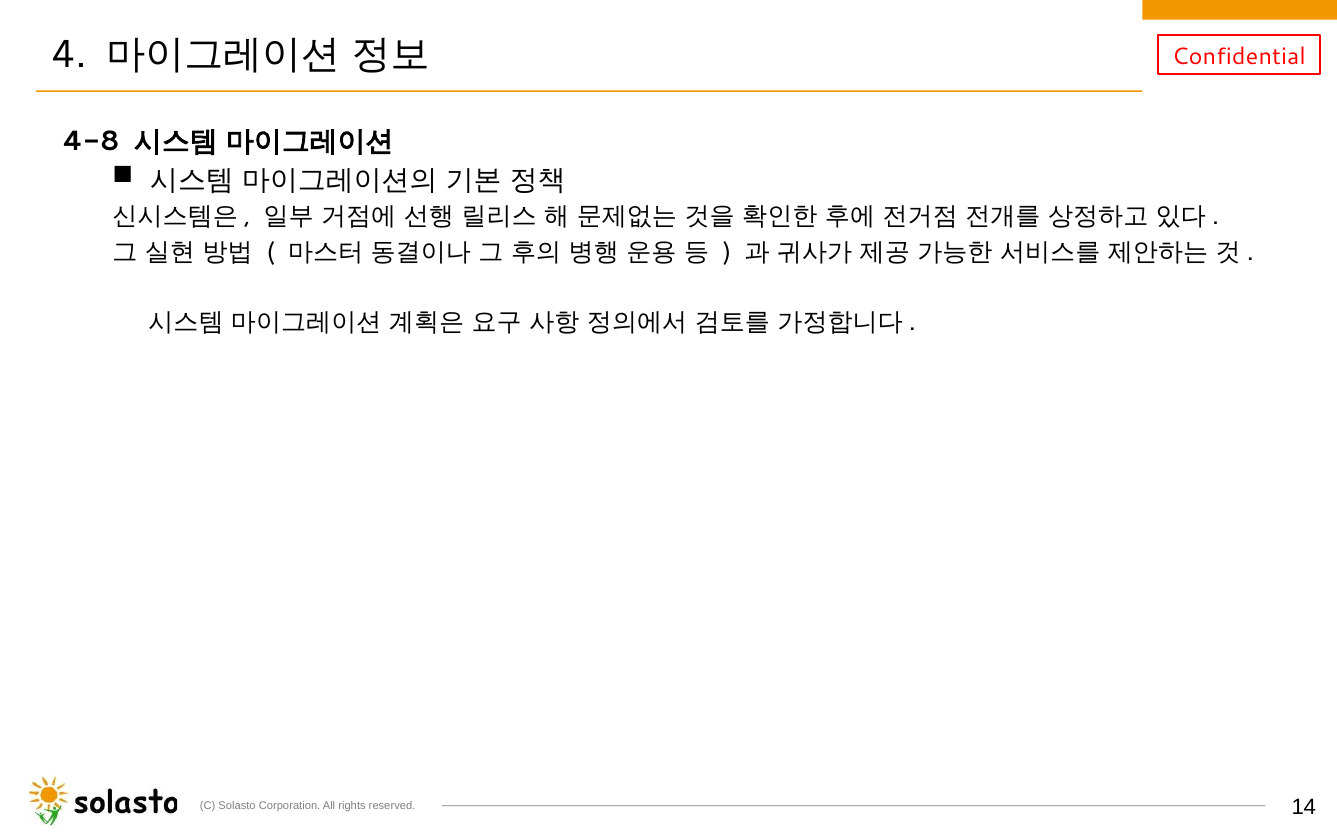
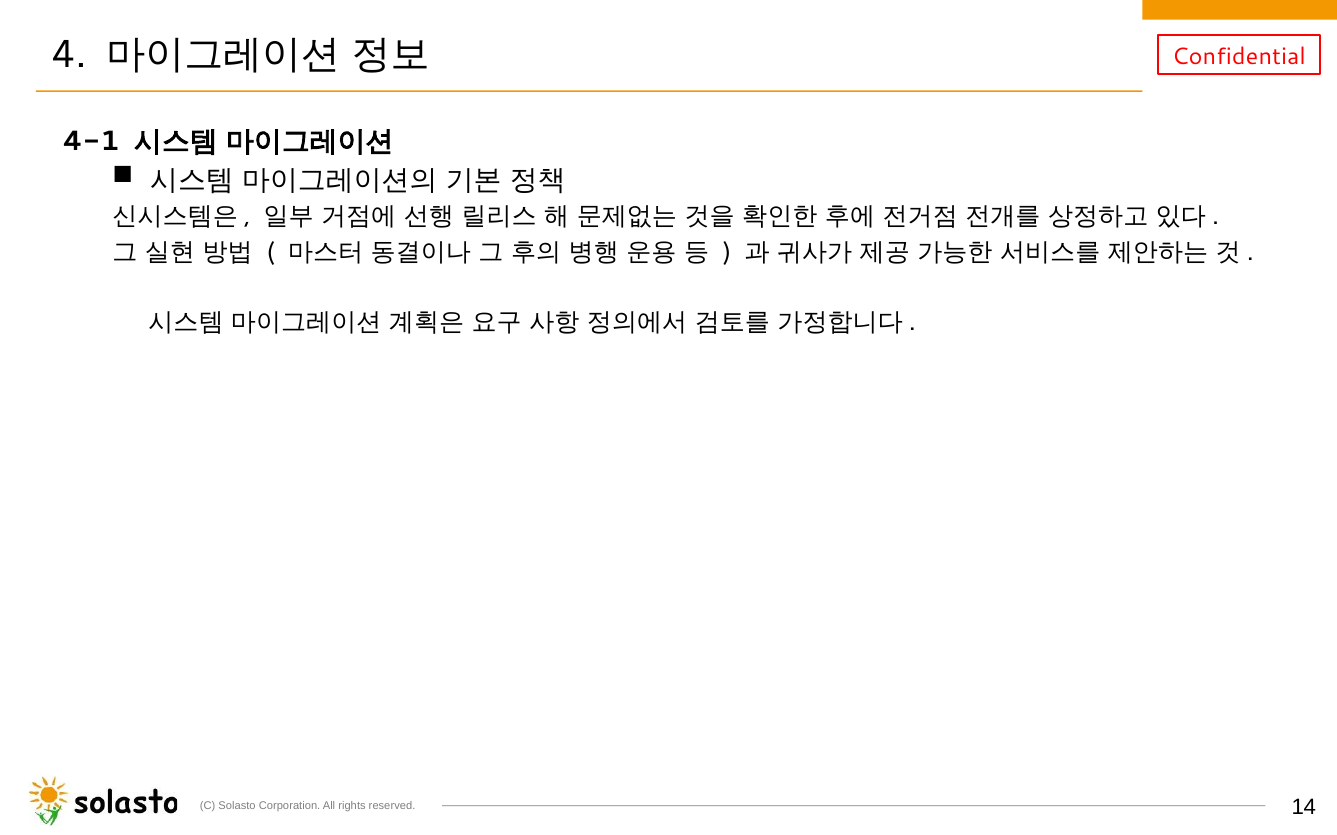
4-8: 4-8 -> 4-1 (91, 141)
